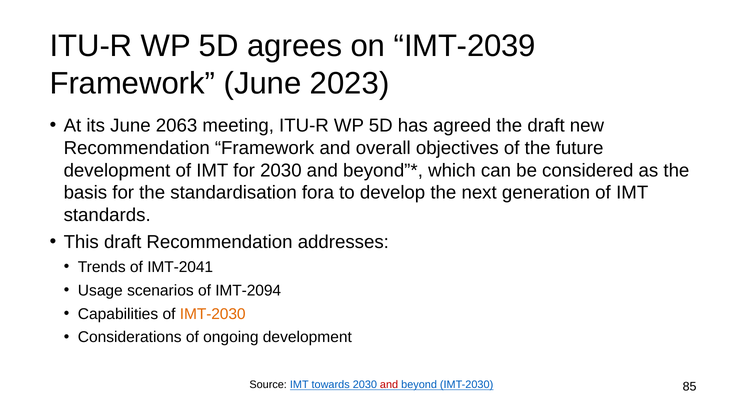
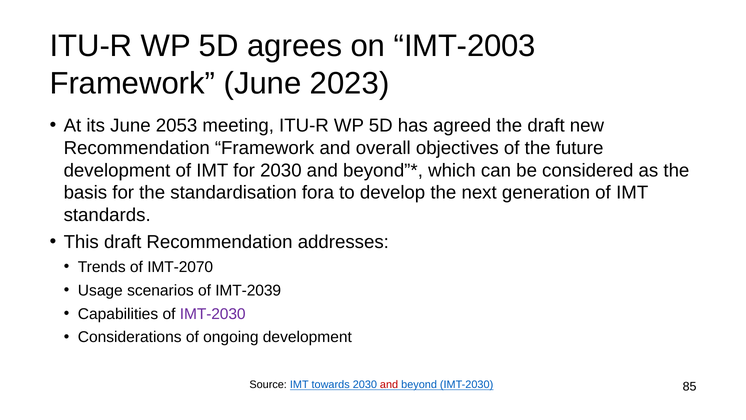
IMT-2039: IMT-2039 -> IMT-2003 (465, 46)
2063: 2063 -> 2053 (177, 125)
IMT-2041: IMT-2041 -> IMT-2070 (180, 267)
IMT-2094: IMT-2094 -> IMT-2039 (248, 290)
IMT-2030 colour: orange -> purple (213, 314)
